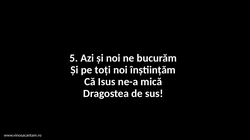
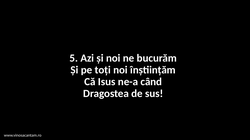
mică: mică -> când (151, 82)
